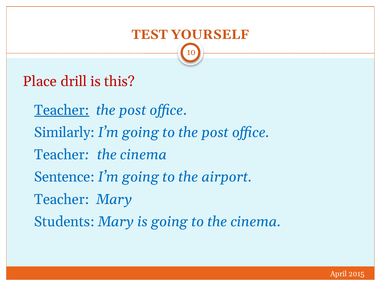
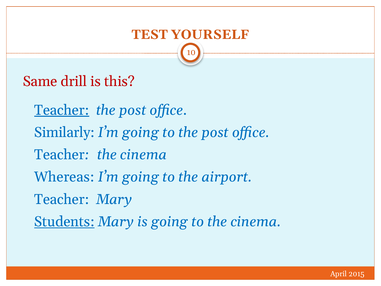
Place: Place -> Same (40, 81)
Sentence: Sentence -> Whereas (64, 177)
Students underline: none -> present (64, 221)
